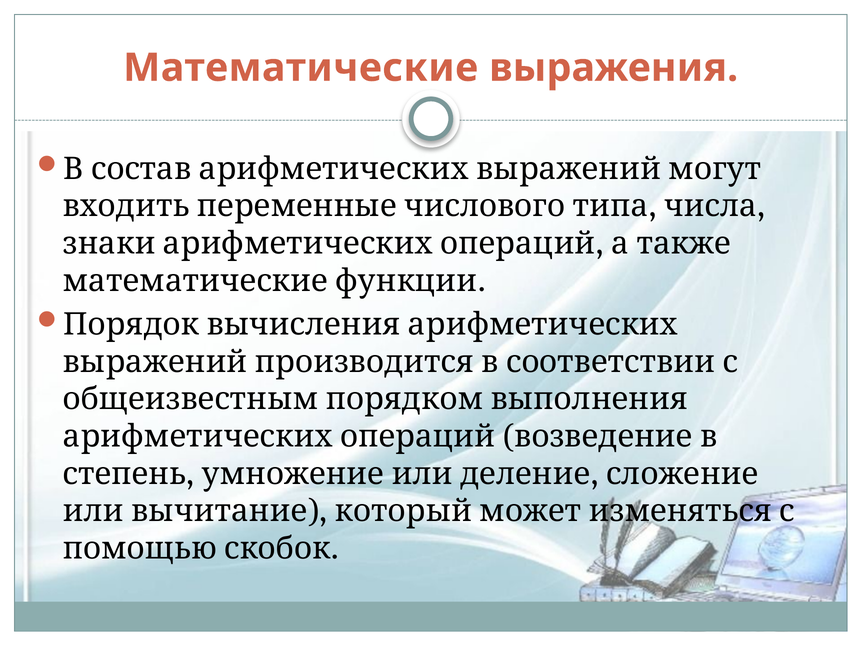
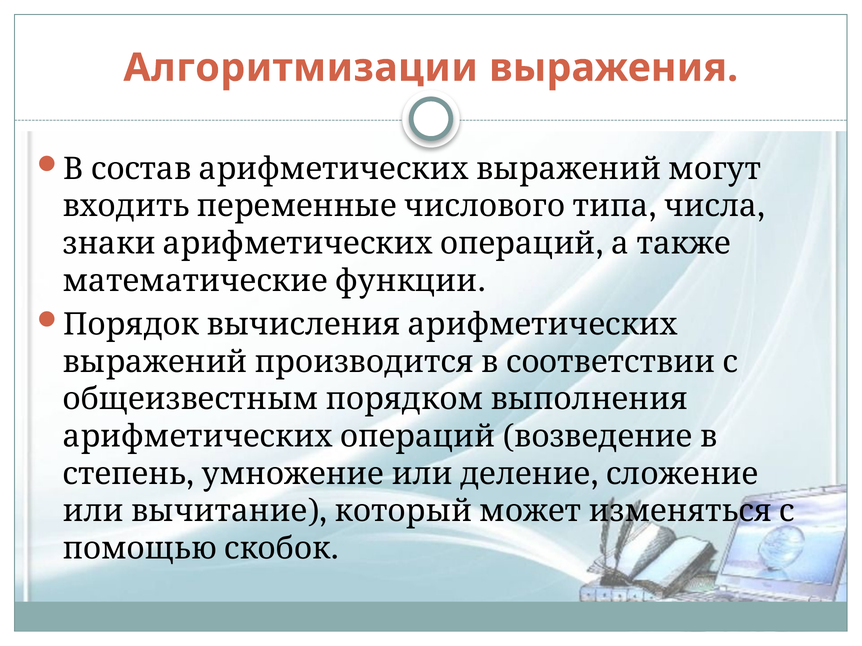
Математические: Математические -> Алгоритмизации (301, 68)
